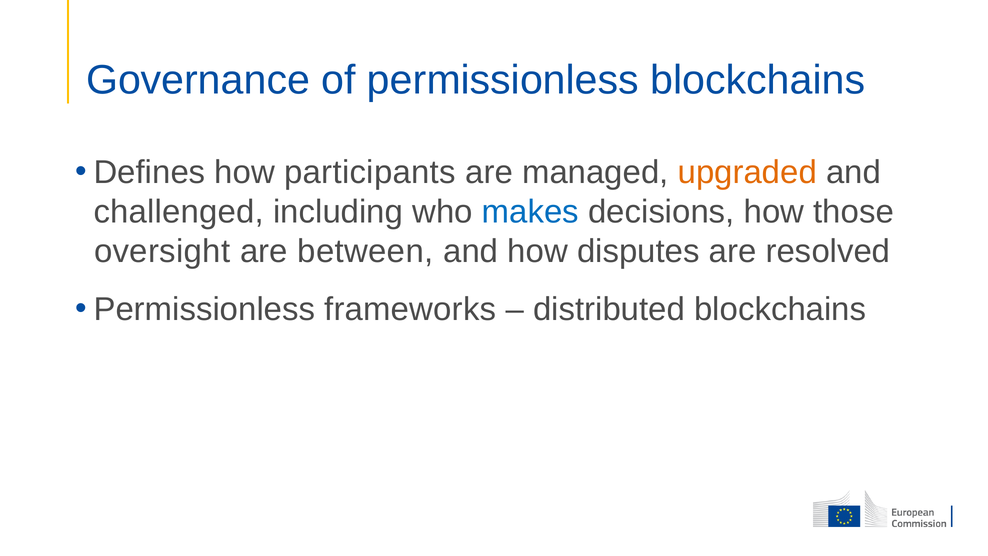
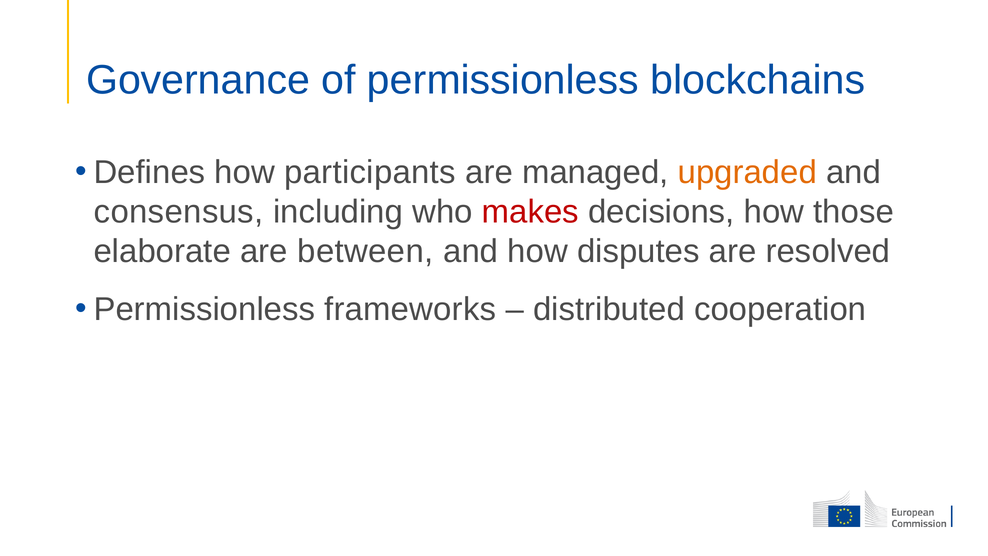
challenged: challenged -> consensus (179, 212)
makes colour: blue -> red (530, 212)
oversight: oversight -> elaborate (162, 251)
distributed blockchains: blockchains -> cooperation (780, 309)
